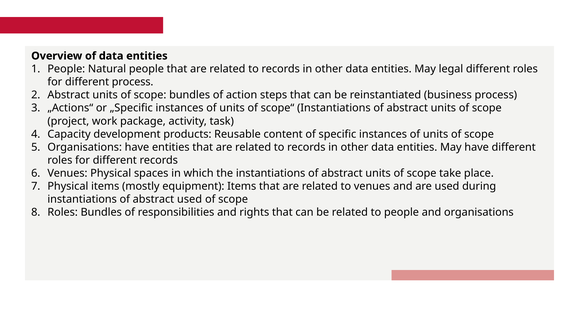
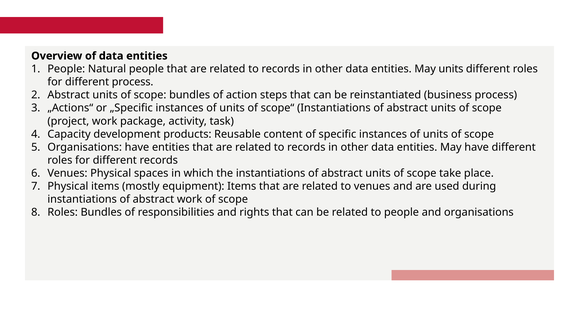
May legal: legal -> units (451, 69)
abstract used: used -> work (190, 199)
